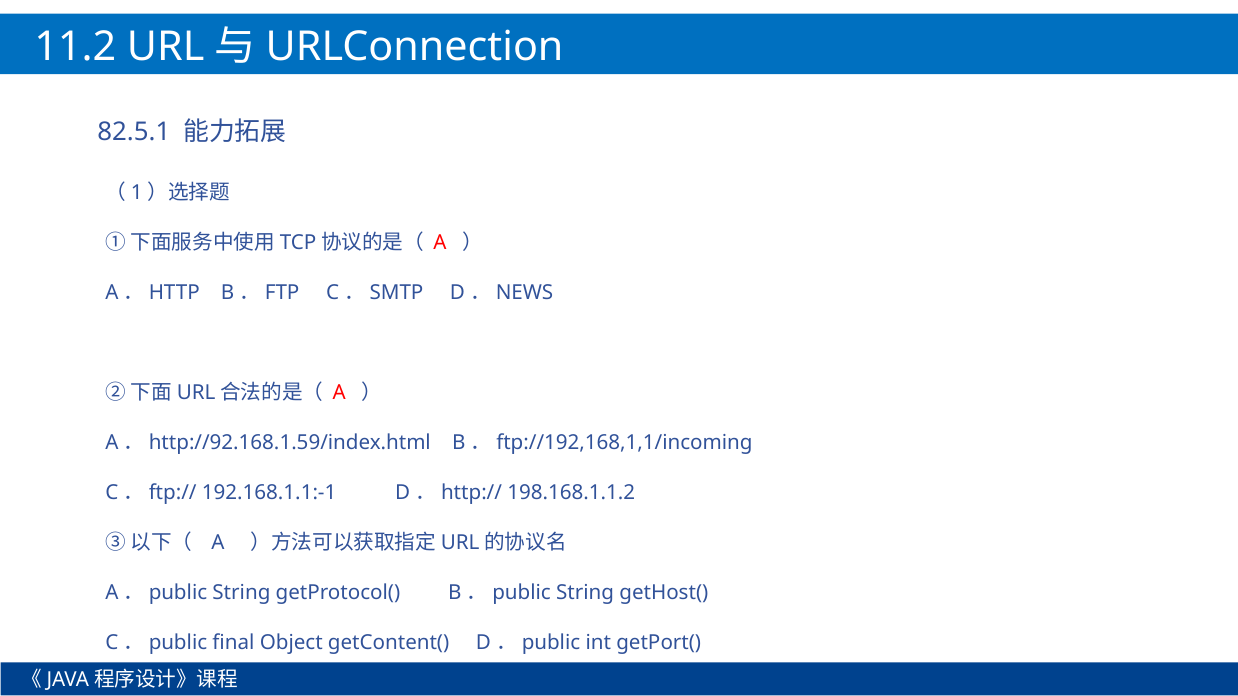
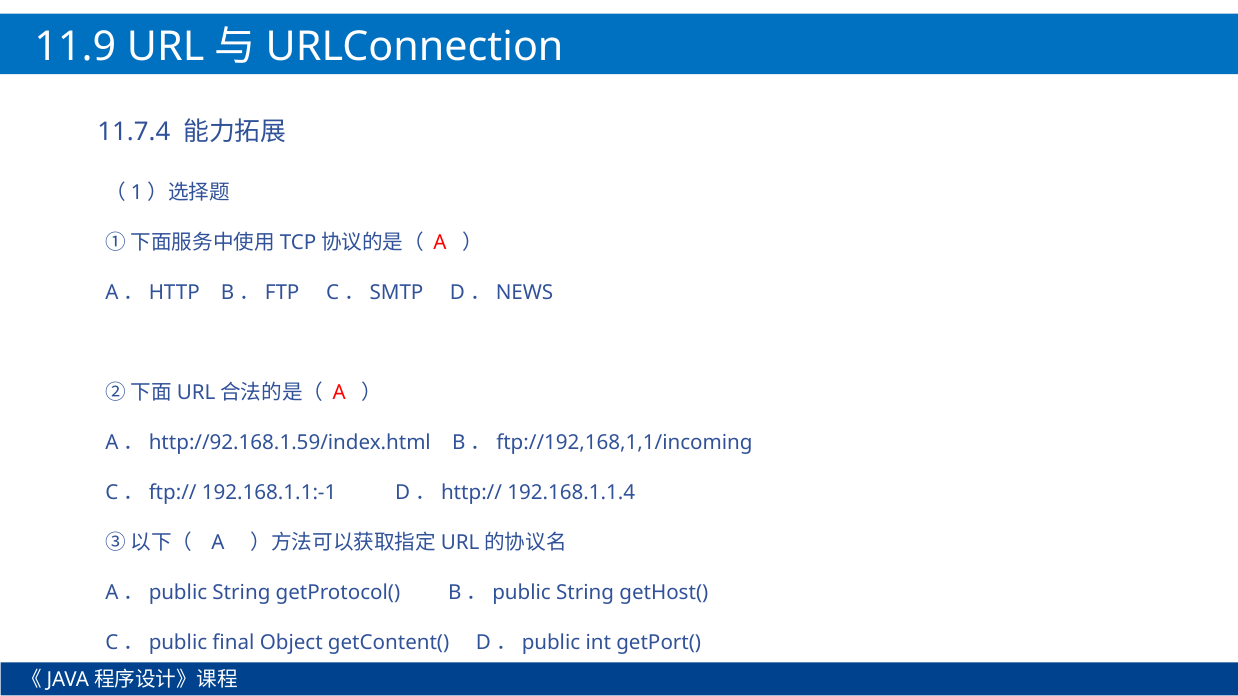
11.2: 11.2 -> 11.9 (75, 47)
82.5.1: 82.5.1 -> 11.7.4 (134, 132)
198.168.1.1.2: 198.168.1.1.2 -> 192.168.1.1.4 (571, 493)
